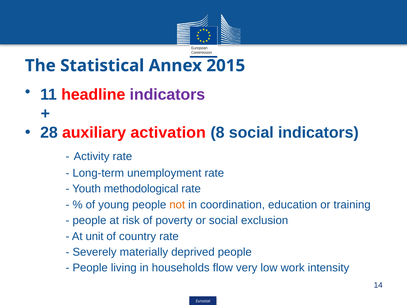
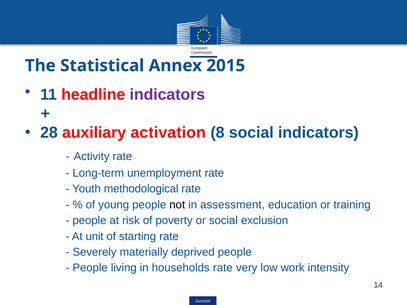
not colour: orange -> black (177, 205)
coordination: coordination -> assessment (233, 205)
country: country -> starting (138, 236)
households flow: flow -> rate (223, 268)
